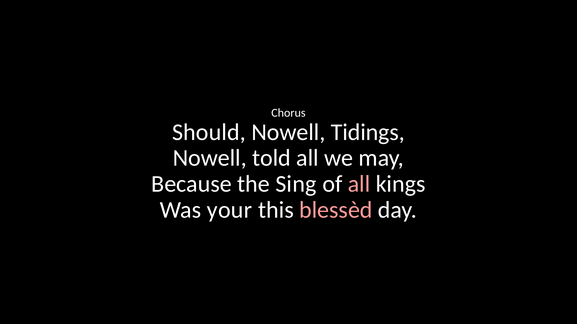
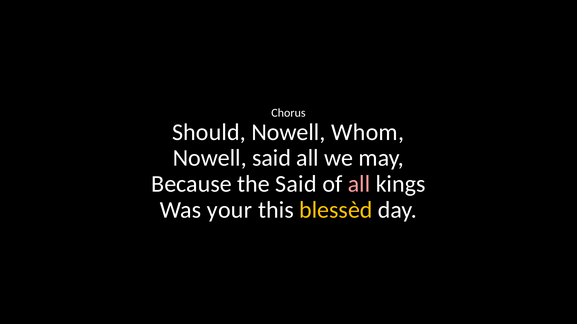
Tidings: Tidings -> Whom (368, 132)
Nowell told: told -> said (272, 158)
the Sing: Sing -> Said (296, 184)
blessèd colour: pink -> yellow (336, 210)
